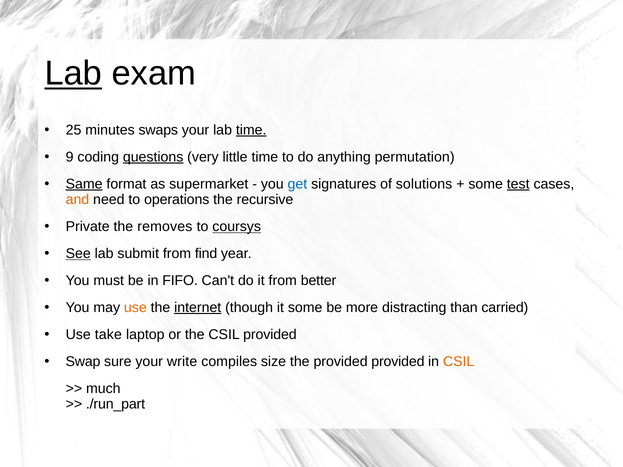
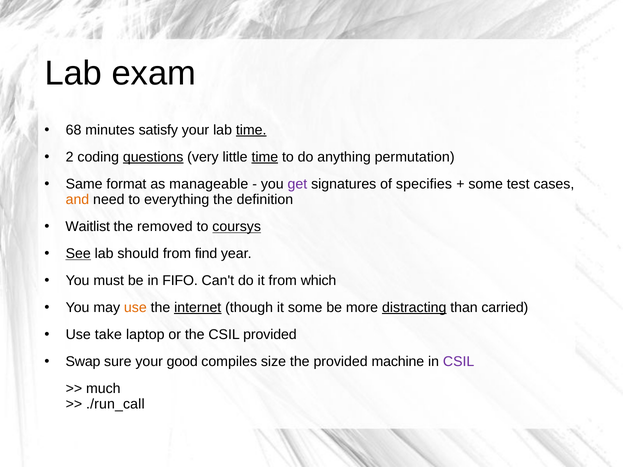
Lab underline: present -> none (73, 74)
25: 25 -> 68 (74, 130)
swaps: swaps -> satisfy (158, 130)
9: 9 -> 2 (70, 157)
time underline: none -> present (265, 157)
Same underline: present -> none (84, 184)
supermarket: supermarket -> manageable (209, 184)
get colour: blue -> purple (297, 184)
solutions: solutions -> specifies (424, 184)
test underline: present -> none (518, 184)
operations: operations -> everything (177, 200)
recursive: recursive -> definition (265, 200)
Private: Private -> Waitlist (88, 227)
removes: removes -> removed (165, 227)
submit: submit -> should (138, 254)
better: better -> which (319, 281)
distracting underline: none -> present (414, 308)
write: write -> good (182, 362)
provided provided: provided -> machine (398, 362)
CSIL colour: orange -> purple (459, 362)
./run_part: ./run_part -> ./run_call (115, 404)
